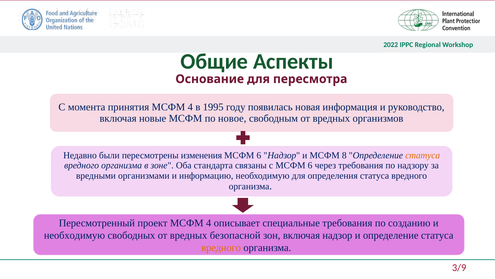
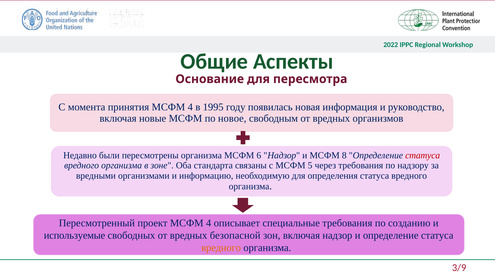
пересмотрены изменения: изменения -> организма (201, 155)
статуса colour: orange -> red (423, 155)
с МСФМ 6: 6 -> 5 (310, 165)
необходимую: необходимую -> используемые (75, 235)
